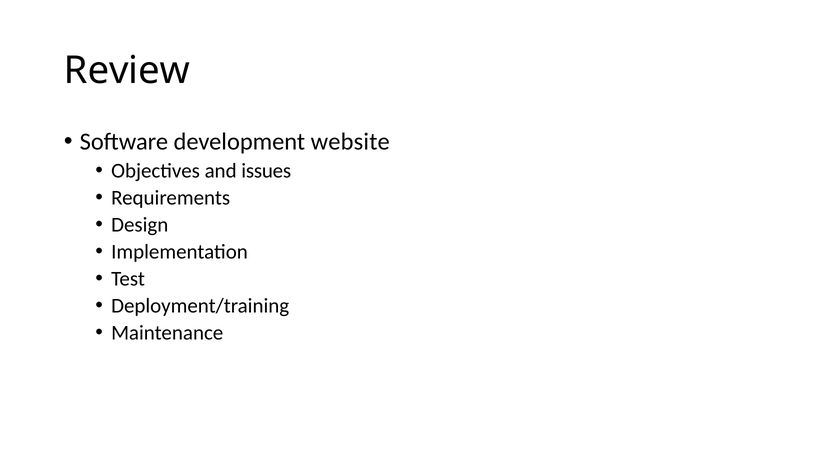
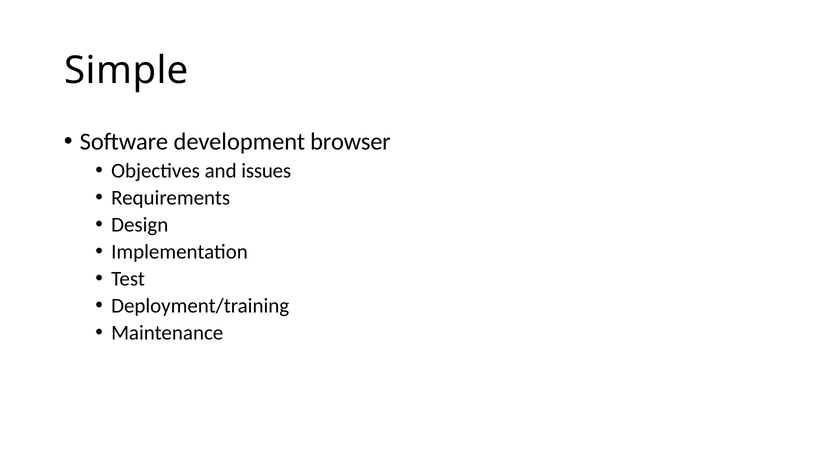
Review: Review -> Simple (127, 70)
website: website -> browser (350, 142)
